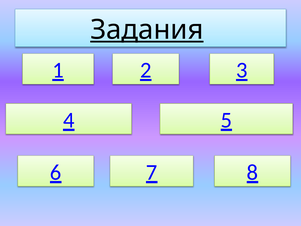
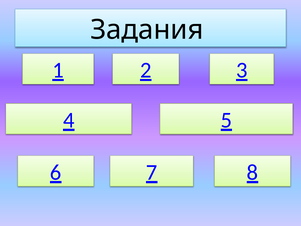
Задания underline: present -> none (147, 30)
